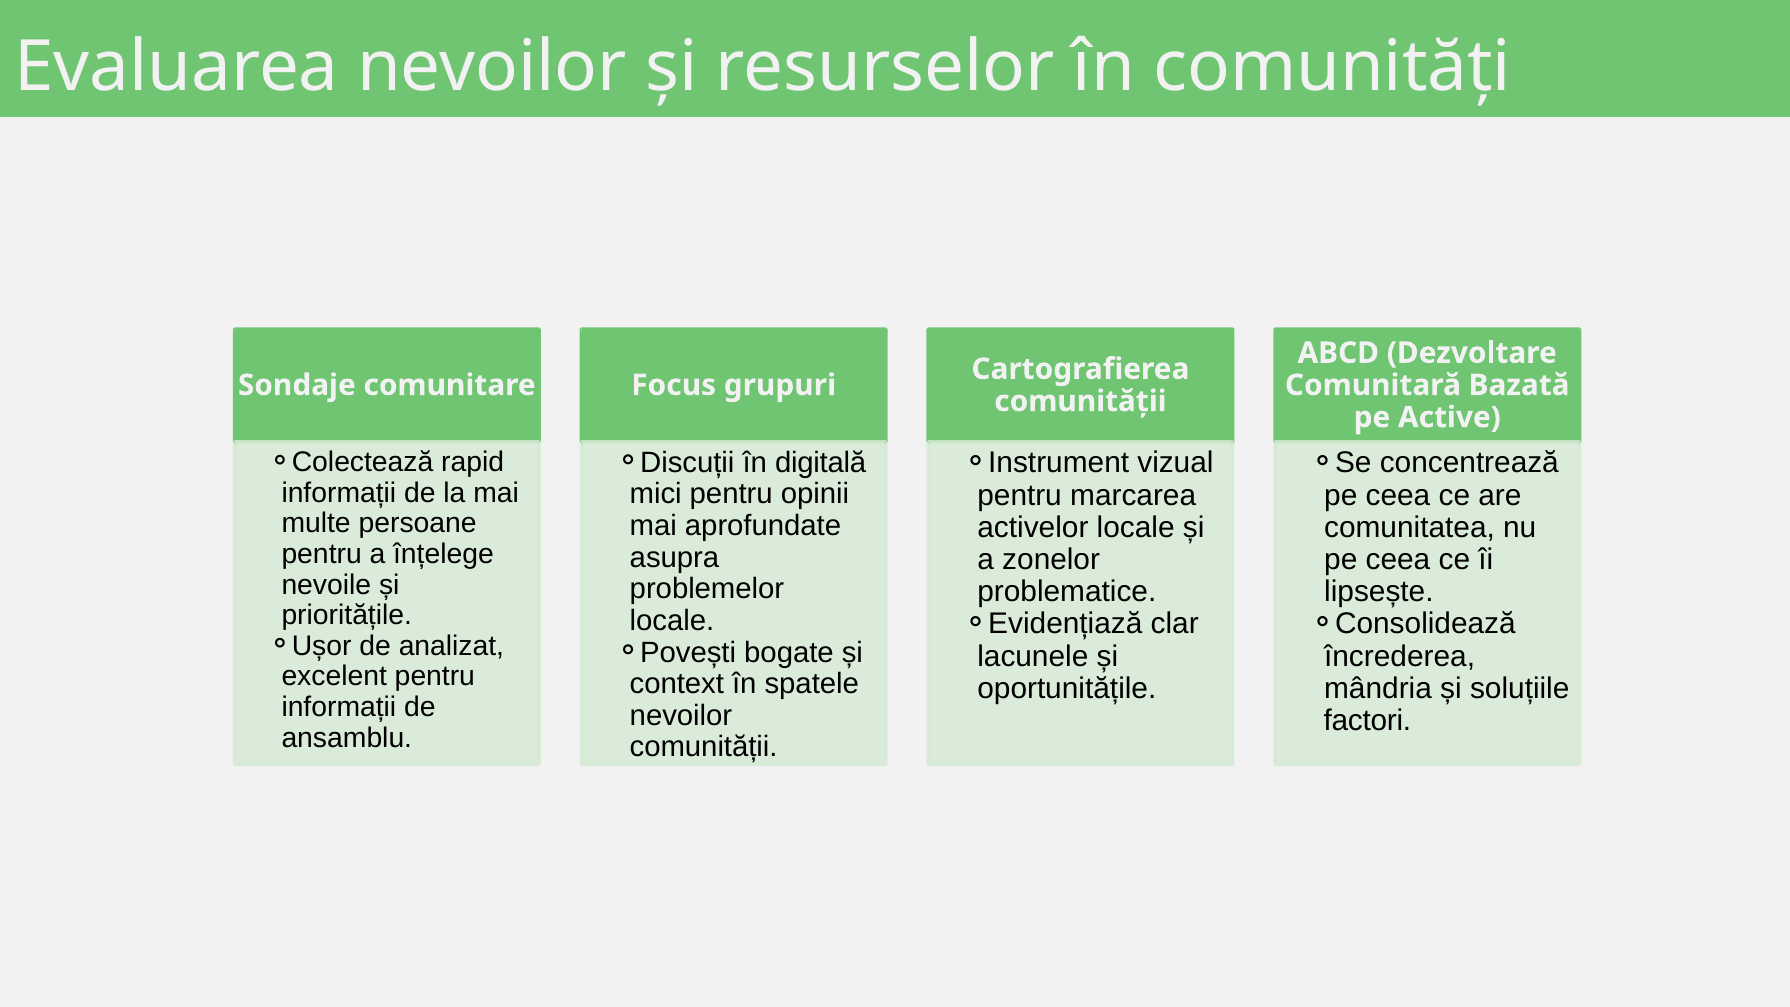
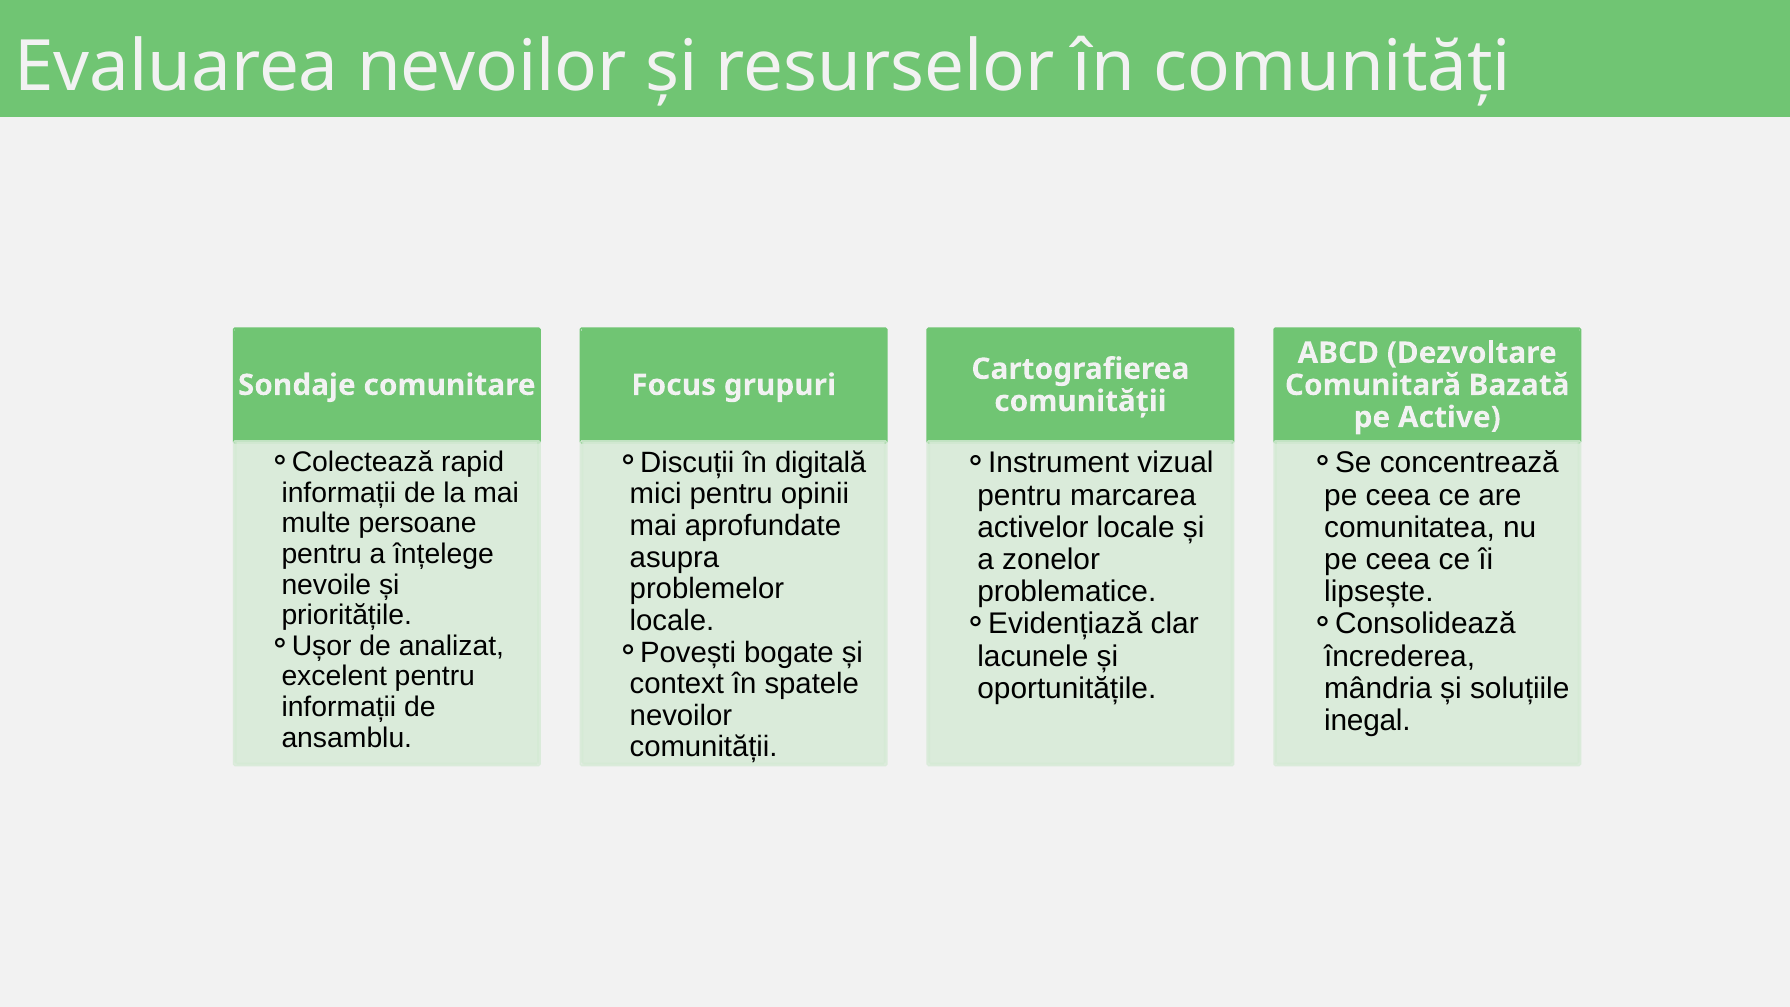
factori: factori -> inegal (1367, 721)
